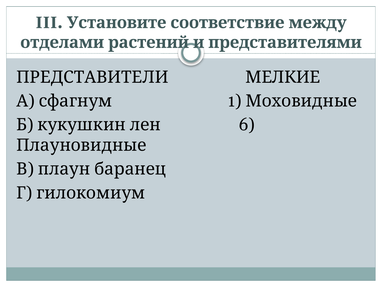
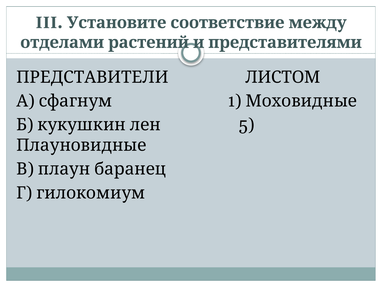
МЕЛКИЕ: МЕЛКИЕ -> ЛИСТОМ (283, 77)
6: 6 -> 5 (247, 125)
